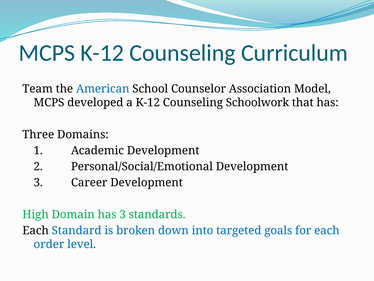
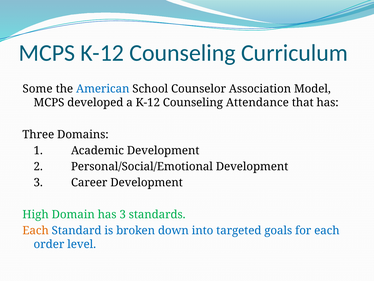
Team: Team -> Some (38, 89)
Schoolwork: Schoolwork -> Attendance (257, 102)
Each colour: black -> orange (36, 230)
